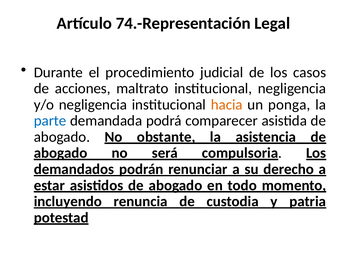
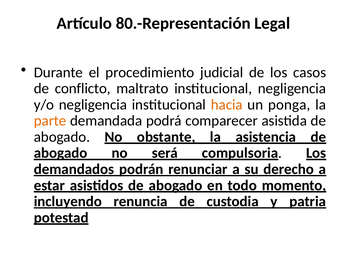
74.-Representación: 74.-Representación -> 80.-Representación (183, 23)
acciones: acciones -> conflicto (83, 89)
parte colour: blue -> orange (50, 121)
